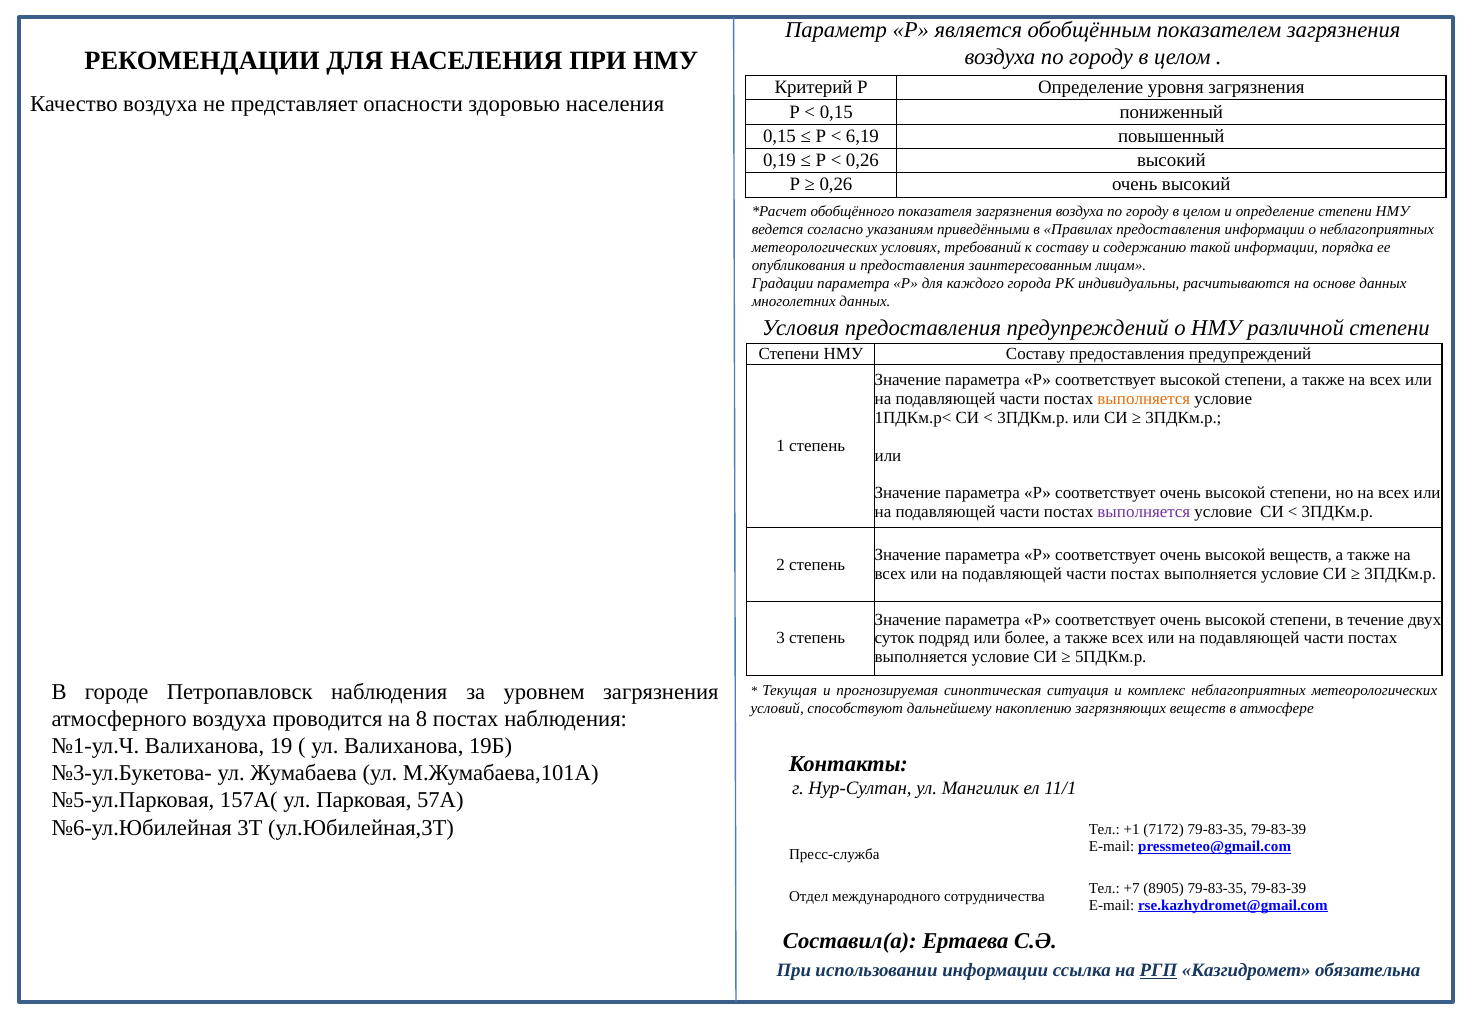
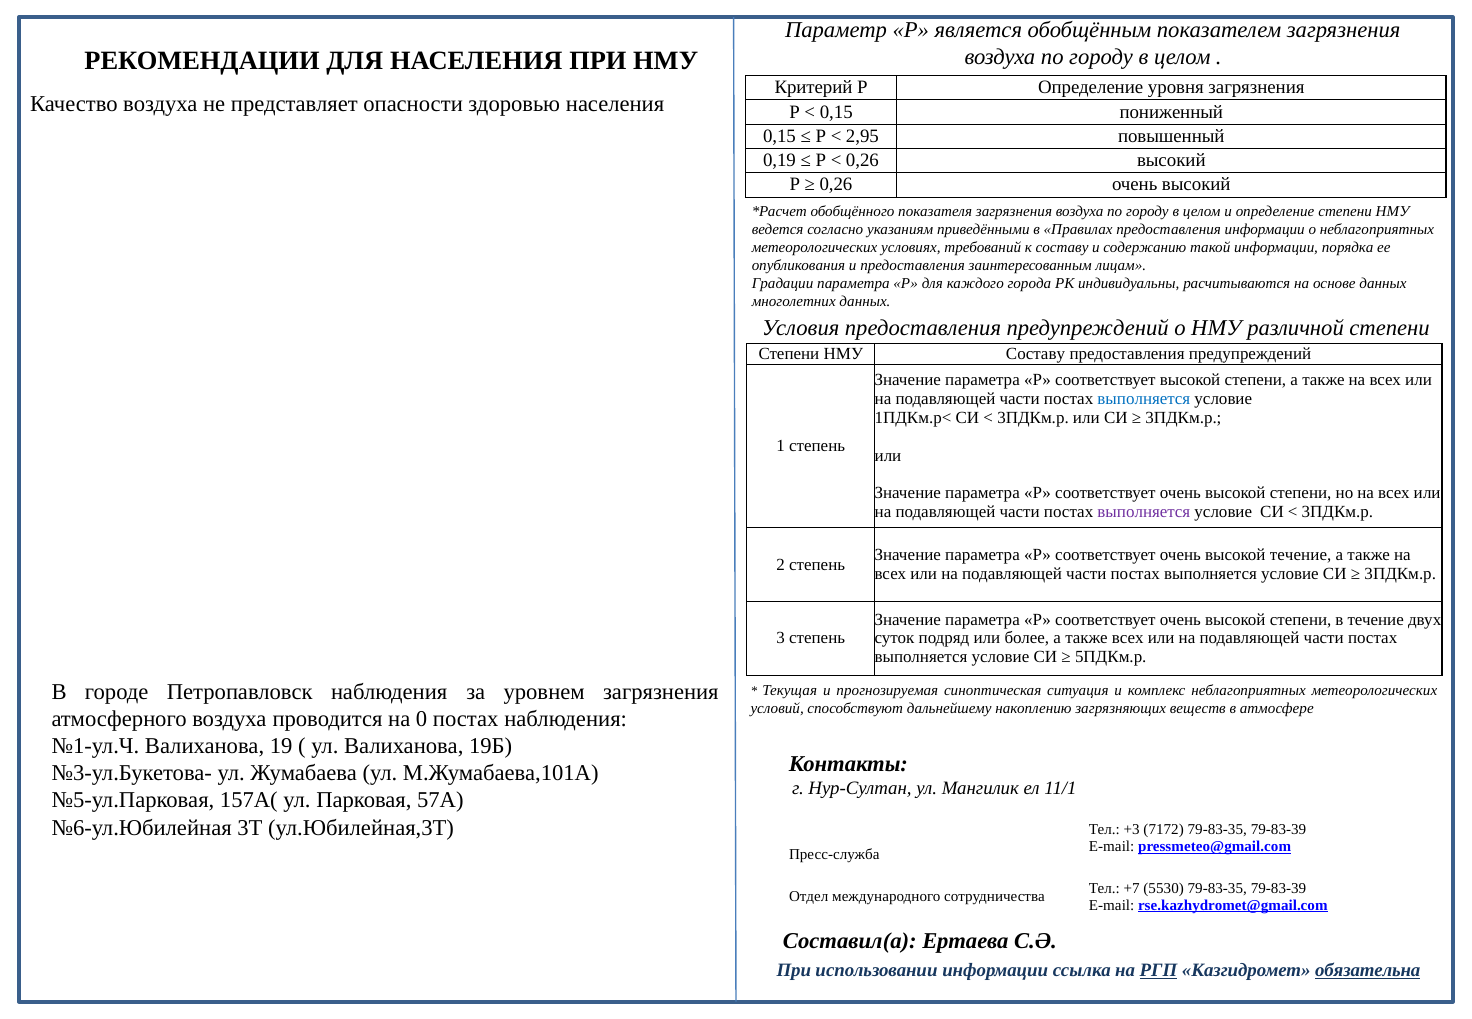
6,19: 6,19 -> 2,95 (862, 136)
выполняется colour: orange -> blue (1144, 399)
высокой веществ: веществ -> течение (1301, 555)
8: 8 -> 0 (422, 719)
+1: +1 -> +3 (1132, 830)
8905: 8905 -> 5530 (1164, 888)
обязательна underline: none -> present (1368, 970)
